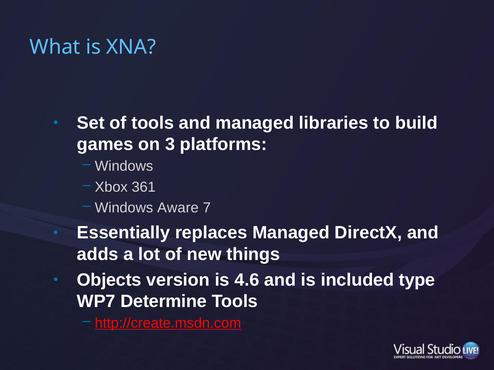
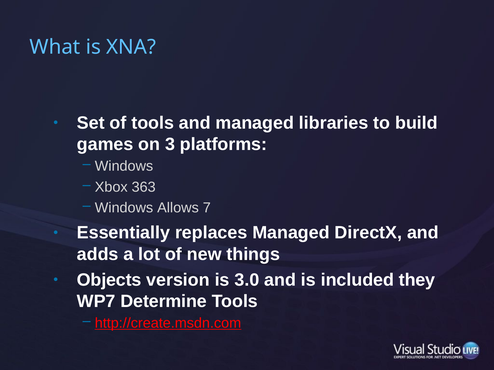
361: 361 -> 363 (144, 187)
Aware: Aware -> Allows (178, 208)
4.6: 4.6 -> 3.0 (247, 280)
type: type -> they (417, 280)
